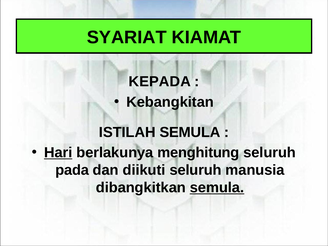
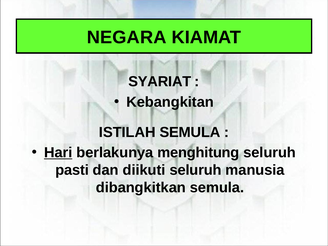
SYARIAT: SYARIAT -> NEGARA (127, 37)
KEPADA: KEPADA -> SYARIAT (160, 82)
pada: pada -> pasti (72, 170)
semula underline: present -> none (217, 188)
